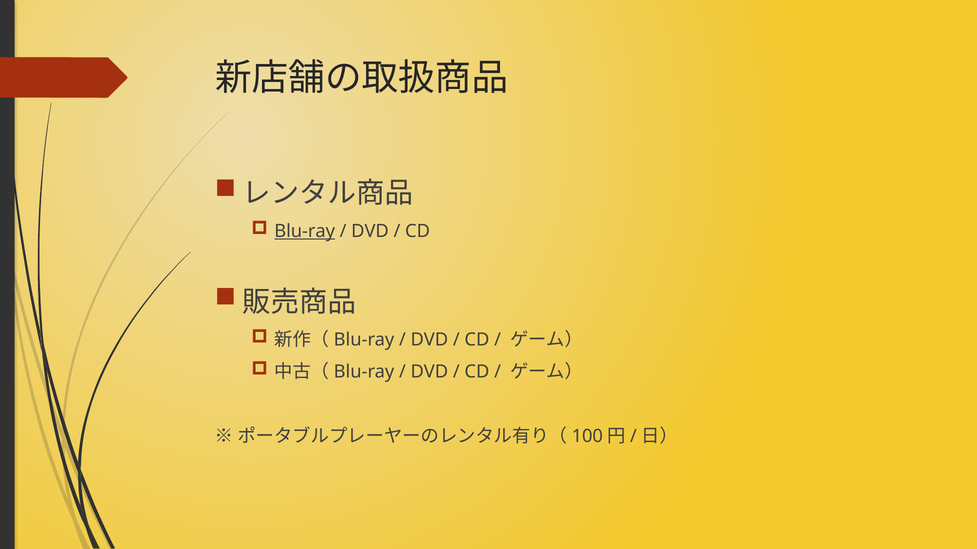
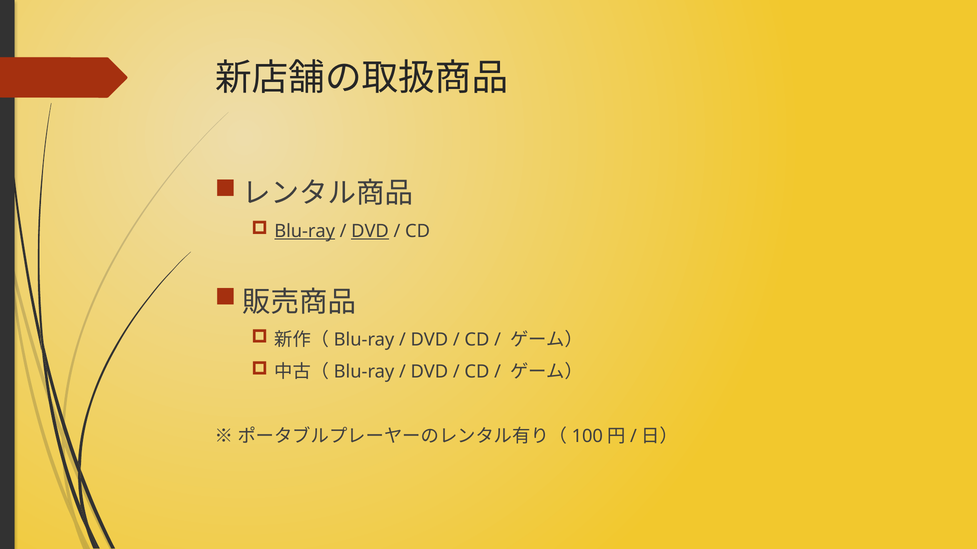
DVD underline: none -> present (370, 231)
